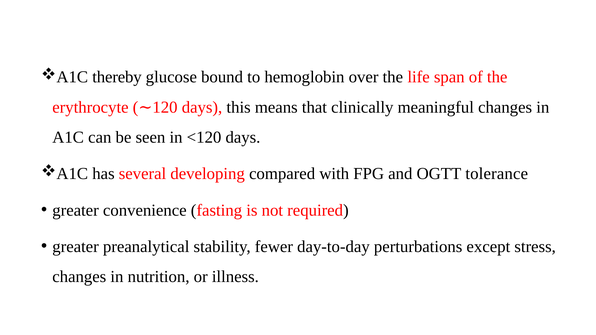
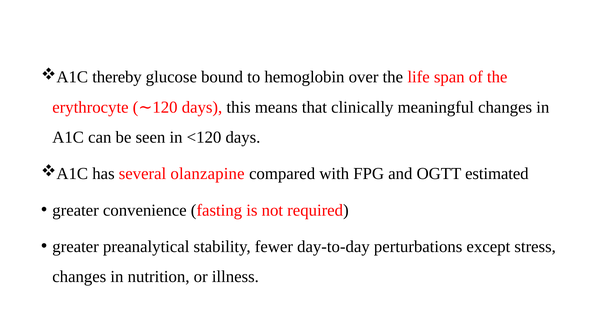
developing: developing -> olanzapine (208, 174)
tolerance: tolerance -> estimated (497, 174)
